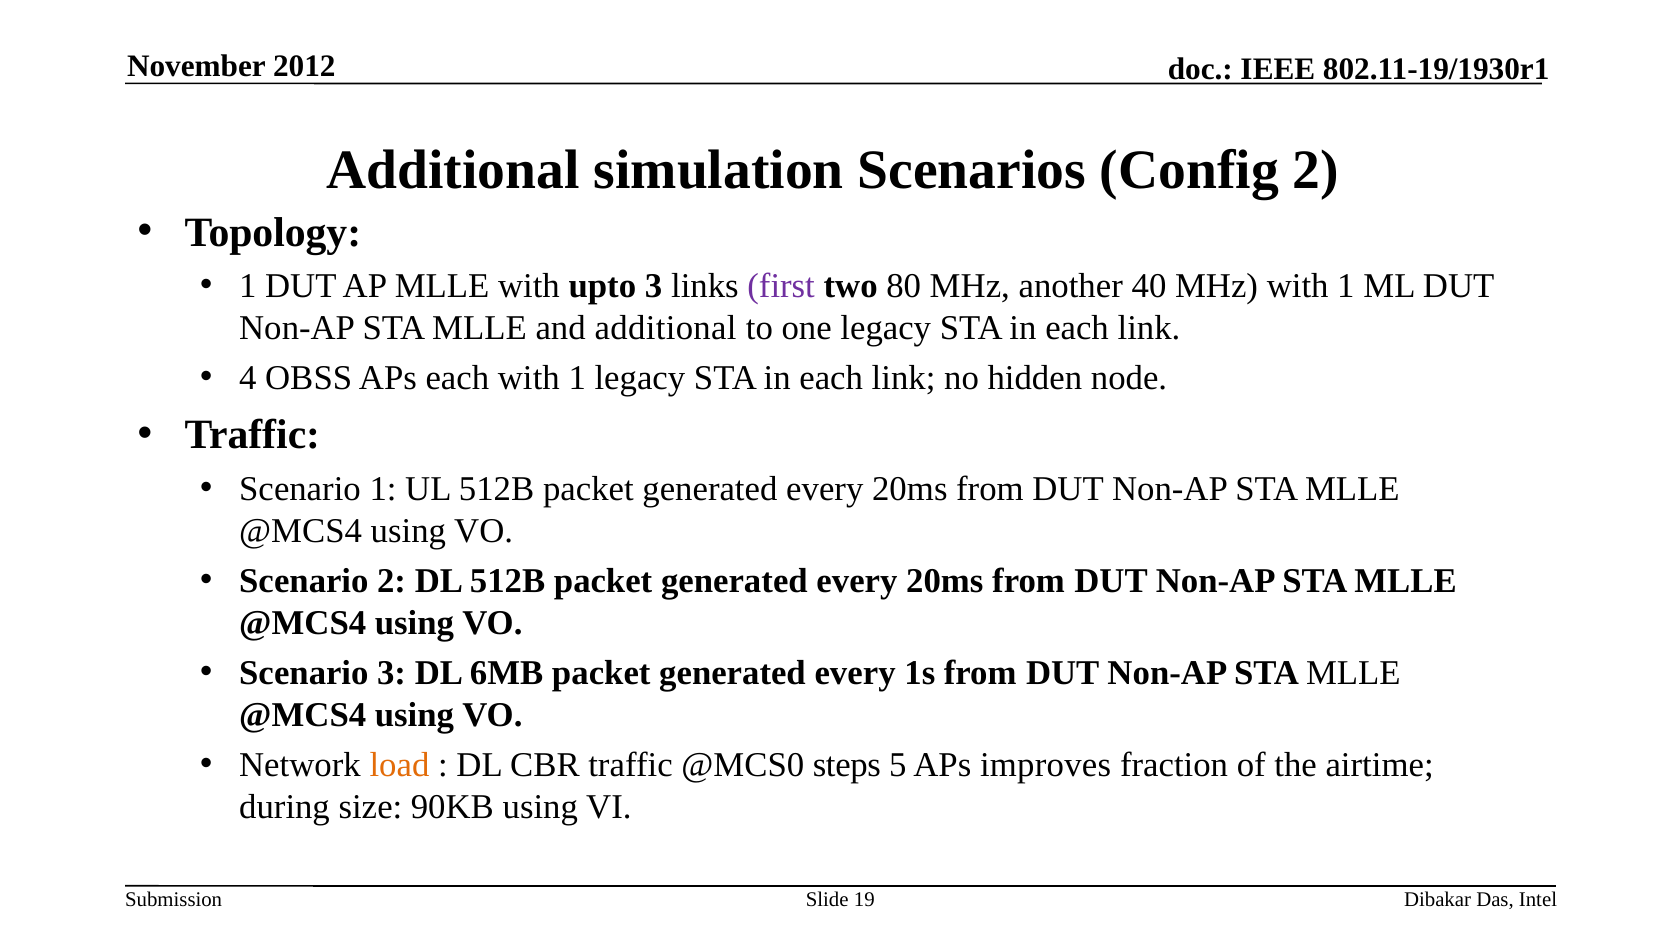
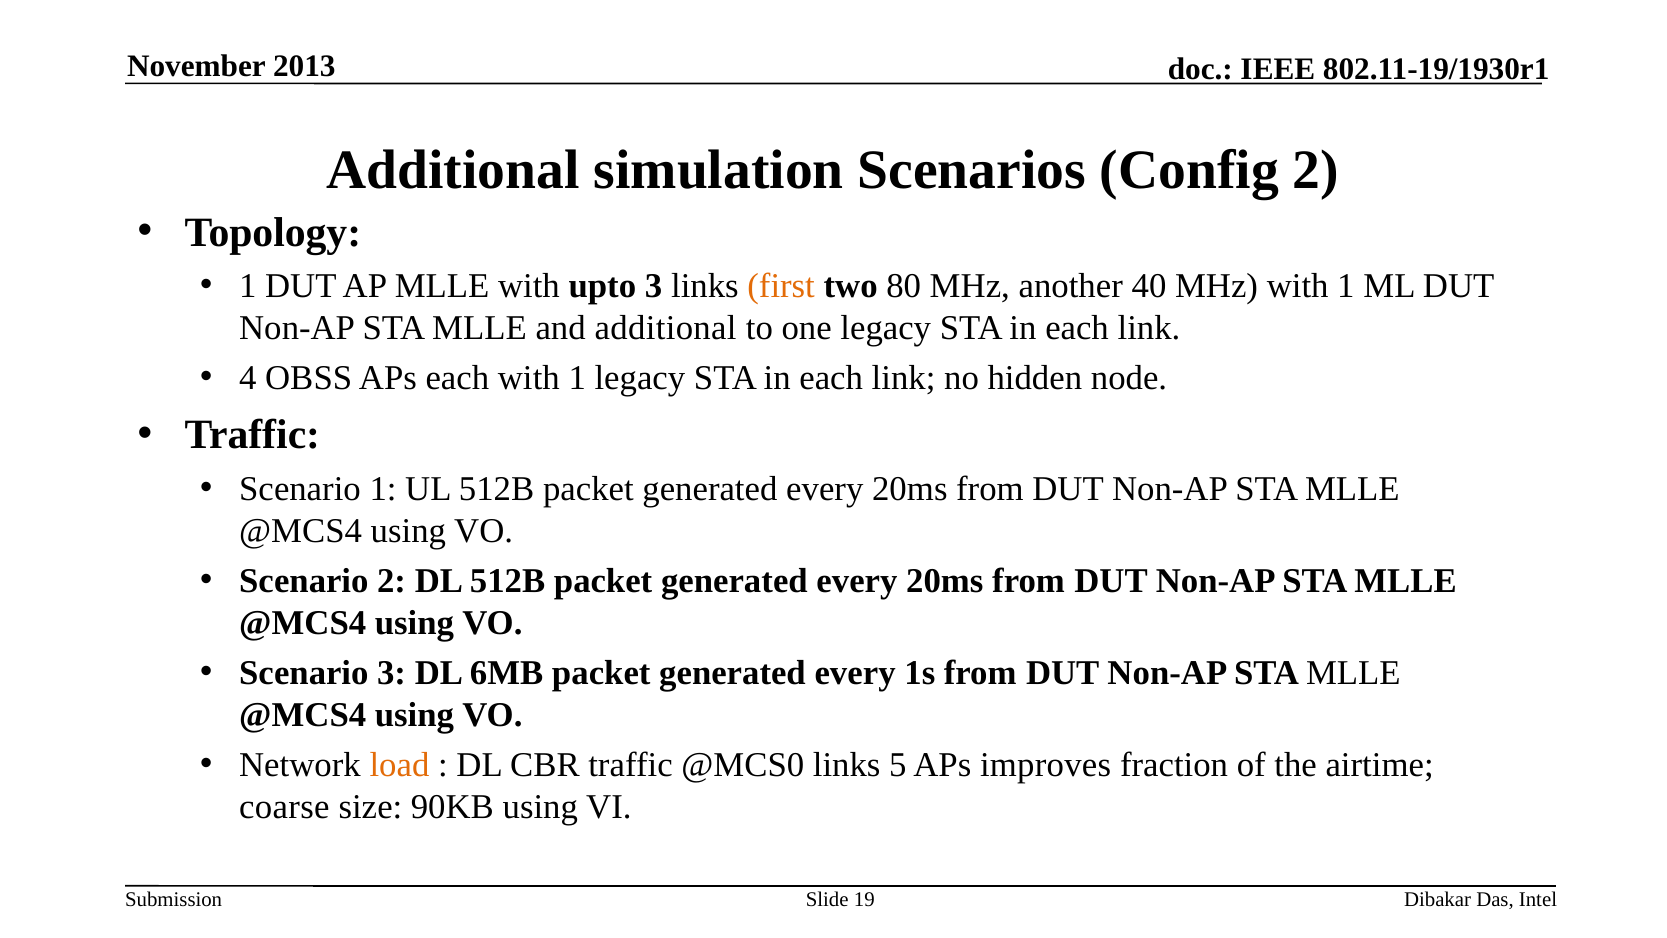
2012: 2012 -> 2013 (304, 66)
first colour: purple -> orange (781, 286)
@MCS0 steps: steps -> links (847, 765)
during: during -> coarse (284, 807)
